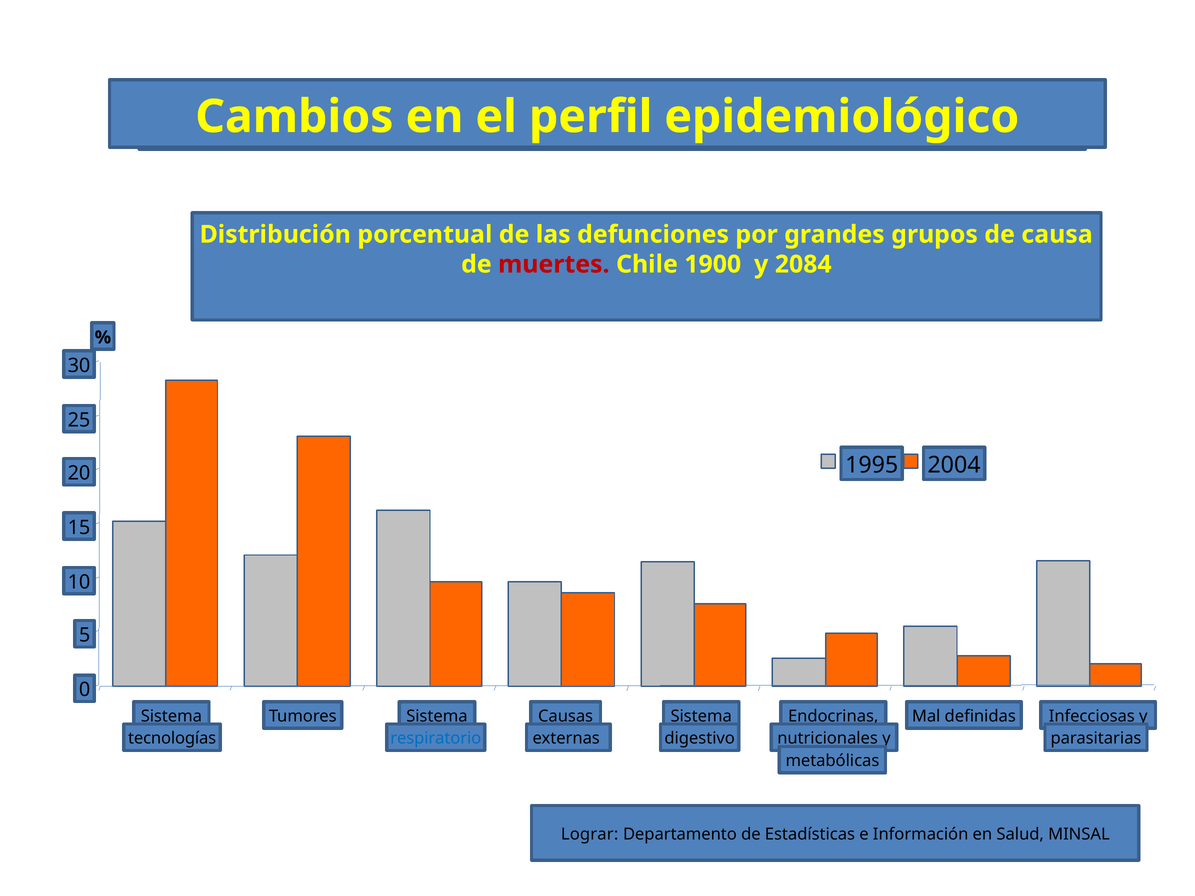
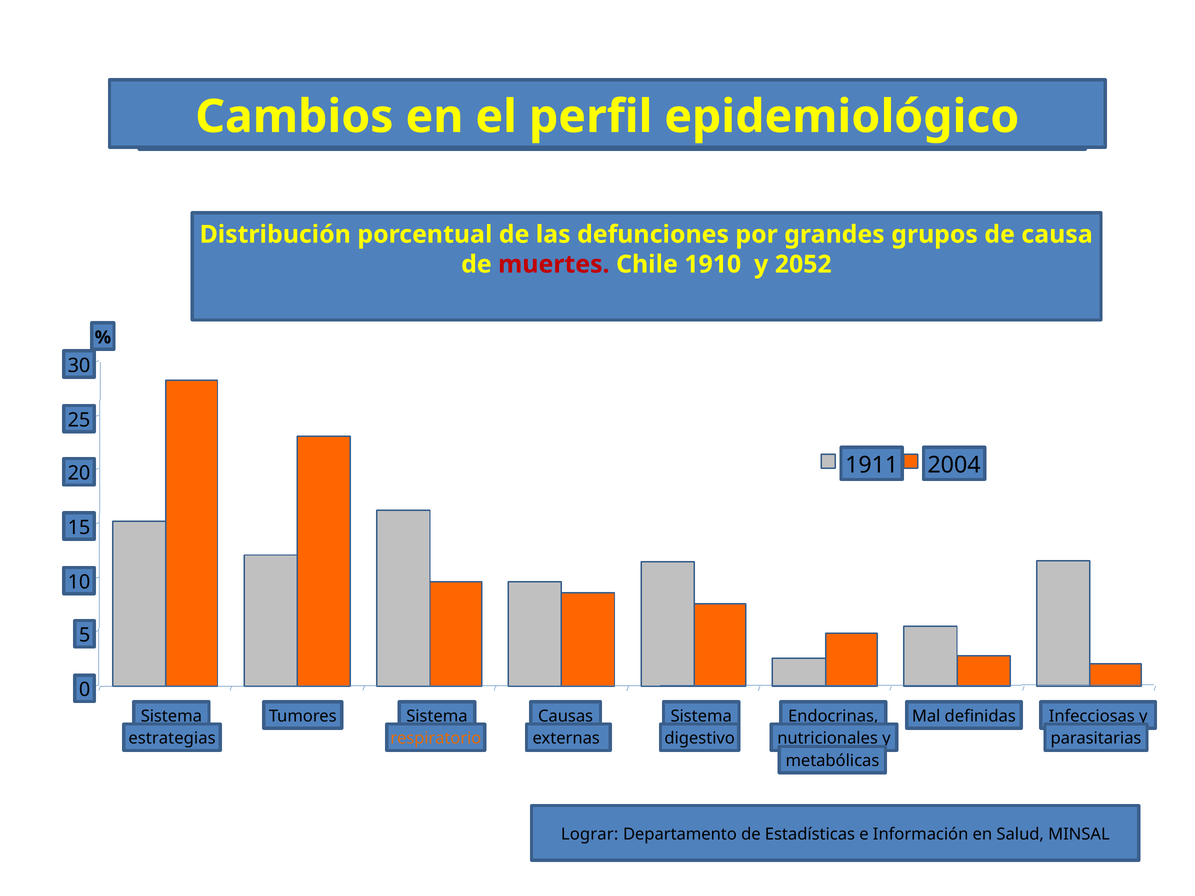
1900: 1900 -> 1910 (713, 264)
2084: 2084 -> 2052 (803, 264)
1995: 1995 -> 1911 (872, 465)
tecnologías: tecnologías -> estrategias (172, 739)
respiratorio colour: blue -> orange (436, 739)
